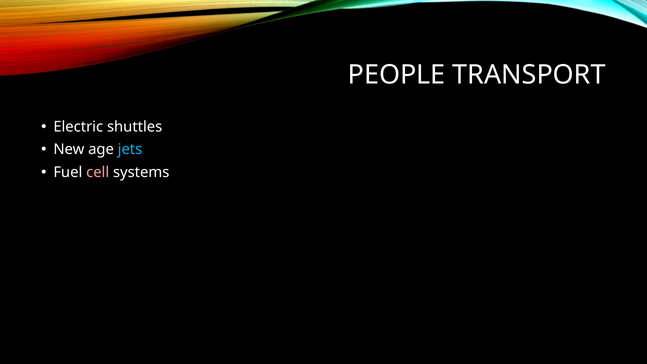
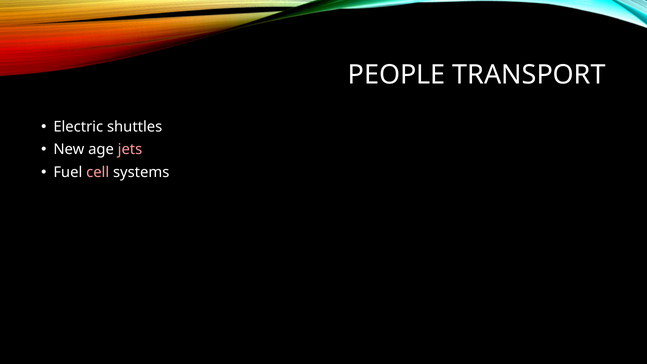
jets colour: light blue -> pink (130, 150)
